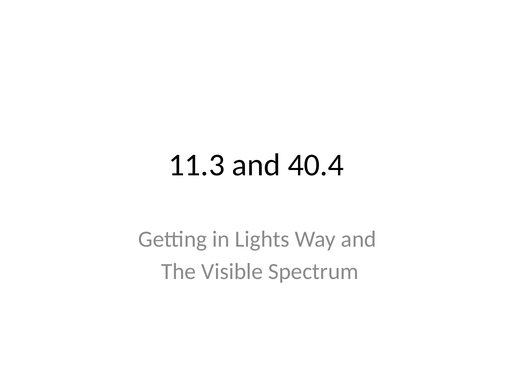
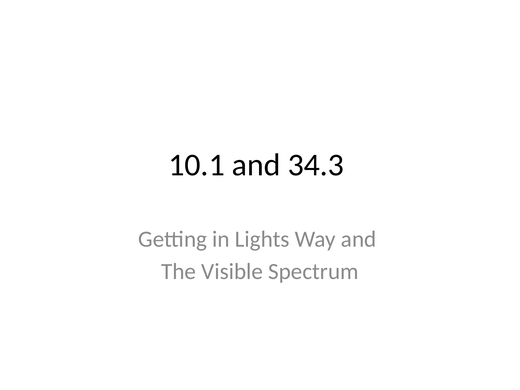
11.3: 11.3 -> 10.1 (197, 165)
40.4: 40.4 -> 34.3 (316, 165)
